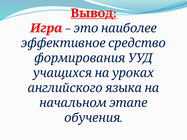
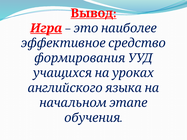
Игра underline: none -> present (46, 28)
